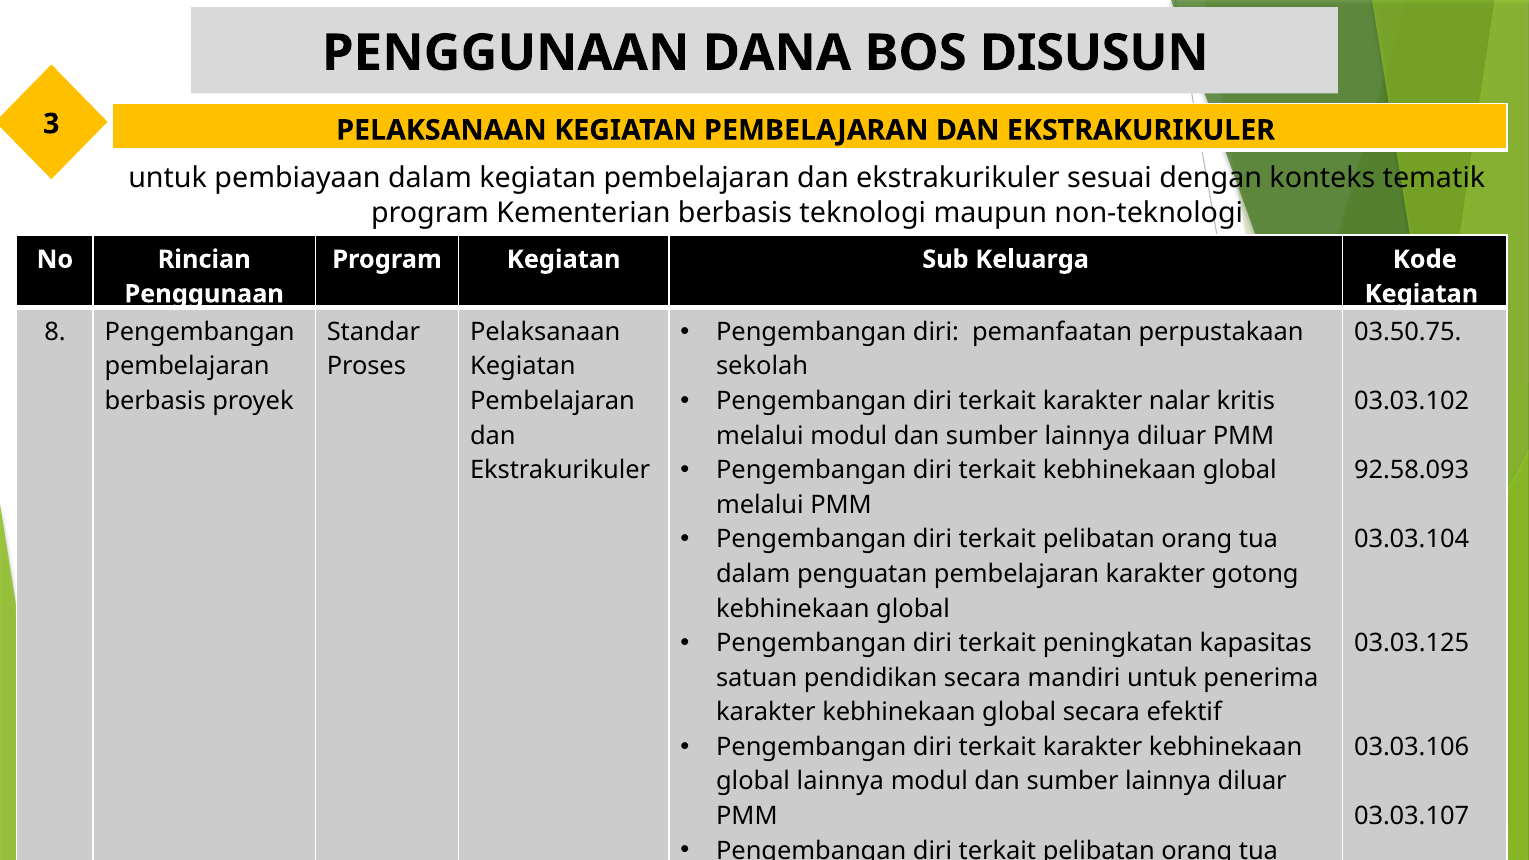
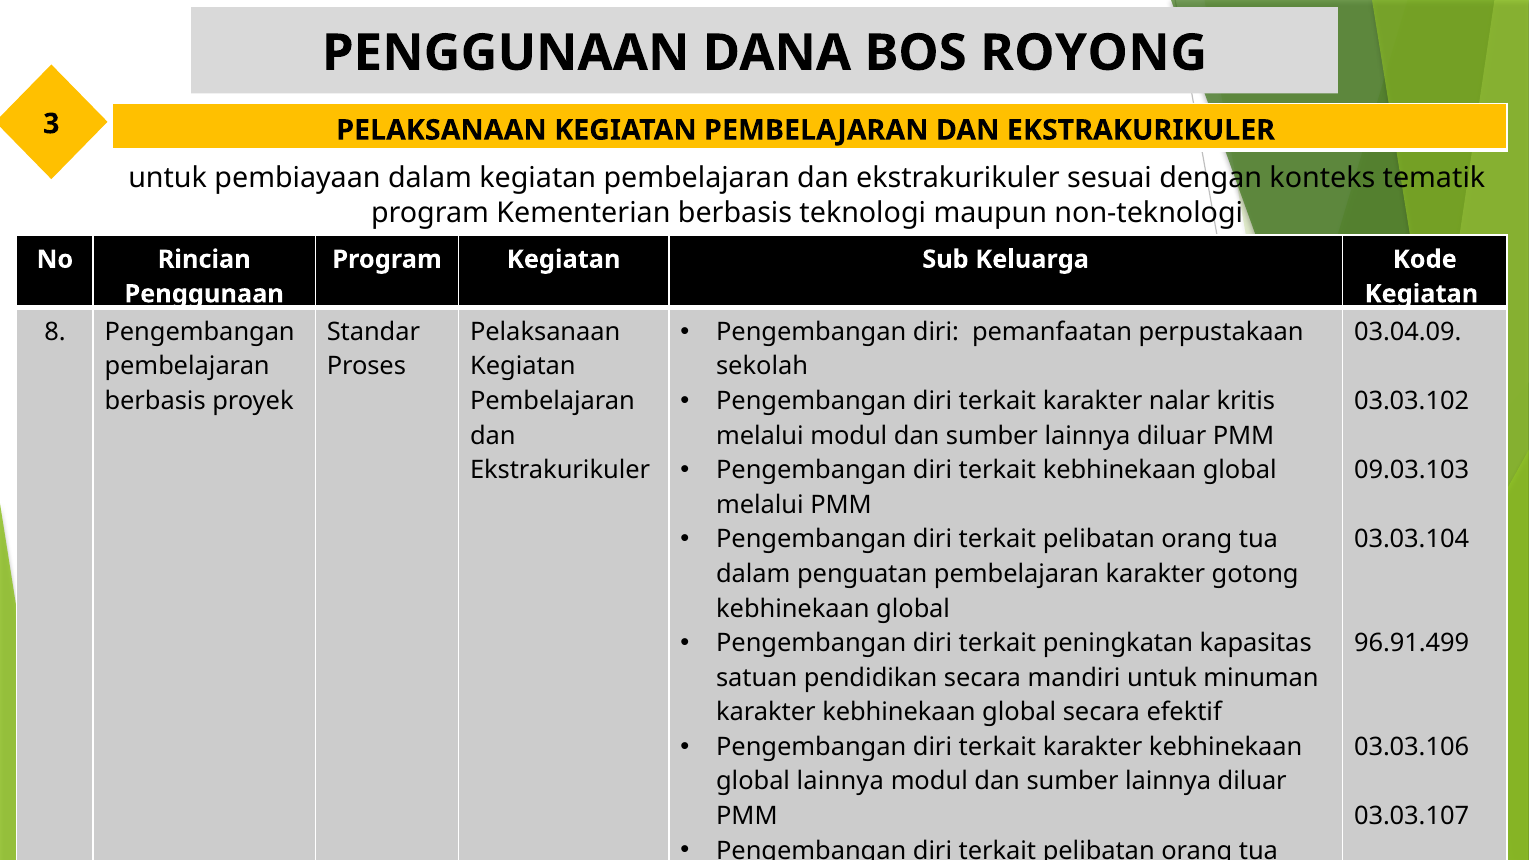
DISUSUN: DISUSUN -> ROYONG (1094, 53)
03.50.75: 03.50.75 -> 03.04.09 (1408, 332)
92.58.093: 92.58.093 -> 09.03.103 (1412, 470)
03.03.125: 03.03.125 -> 96.91.499 (1412, 643)
penerima: penerima -> minuman (1261, 678)
